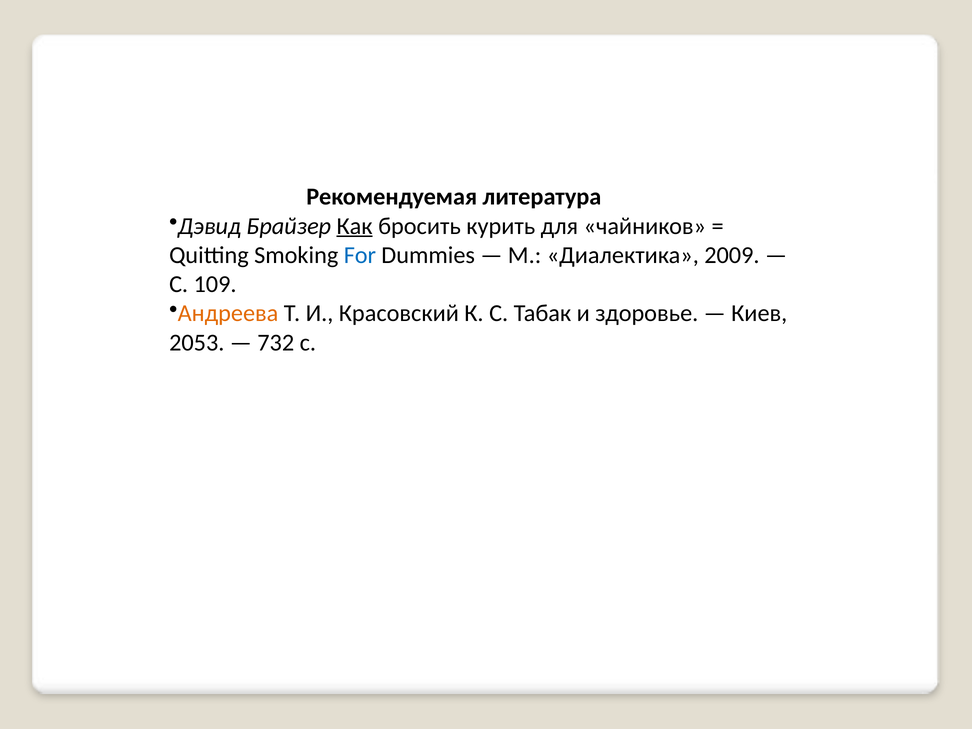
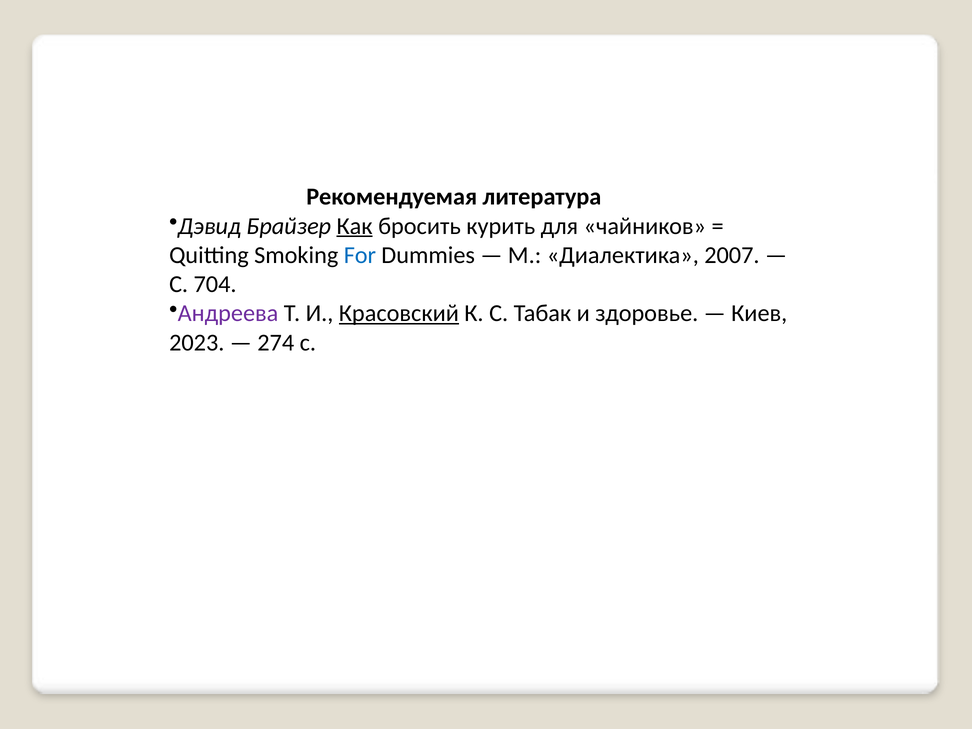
2009: 2009 -> 2007 (732, 255)
109: 109 -> 704 (215, 284)
Андреева colour: orange -> purple (228, 313)
Красовский underline: none -> present (399, 313)
2053: 2053 -> 2023 (197, 343)
732: 732 -> 274 (276, 343)
